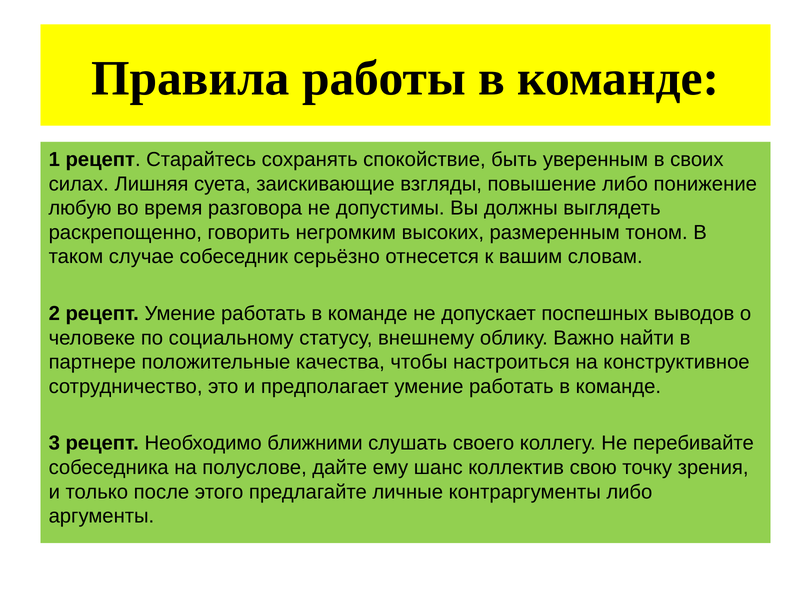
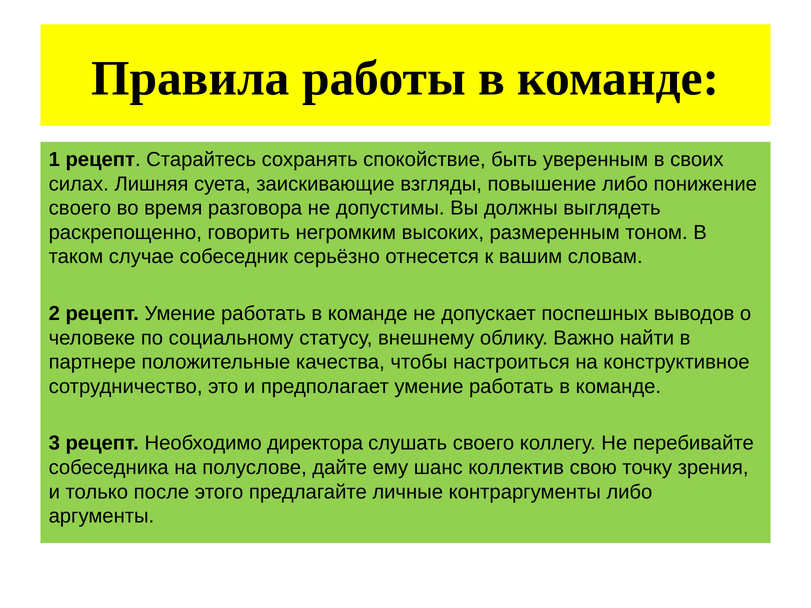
любую: любую -> своего (80, 208)
ближними: ближними -> директора (315, 443)
